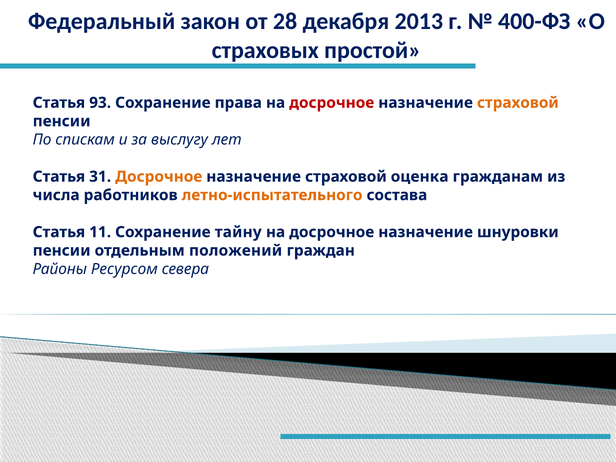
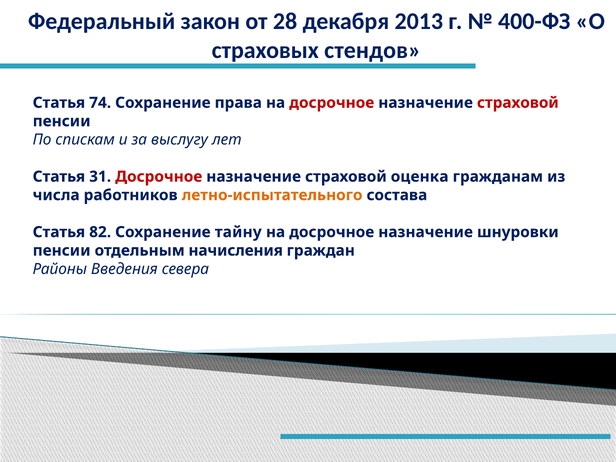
простой: простой -> стендов (373, 50)
93: 93 -> 74 (100, 103)
страховой colour: orange -> red (518, 103)
Досрочное colour: orange -> red (159, 177)
11: 11 -> 82 (100, 232)
положений: положений -> начисления (236, 251)
Ресурсом: Ресурсом -> Введения (124, 269)
